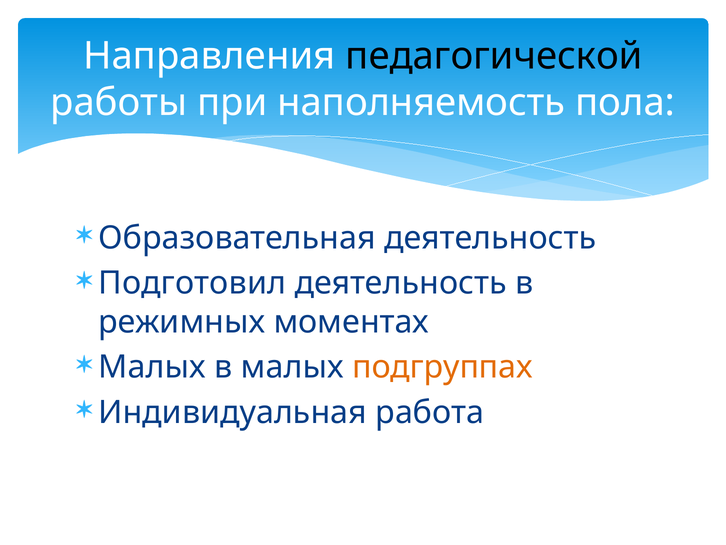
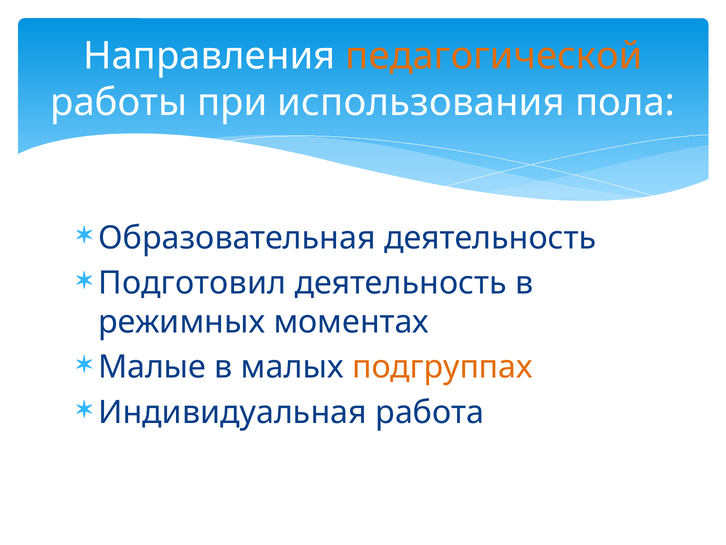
педагогической colour: black -> orange (494, 56)
наполняемость: наполняемость -> использования (421, 102)
Малых: Малых -> Малые (152, 367)
